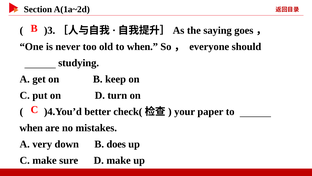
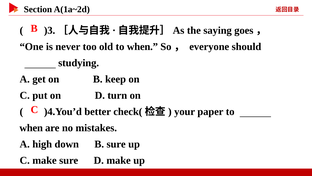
very: very -> high (42, 144)
B does: does -> sure (116, 144)
